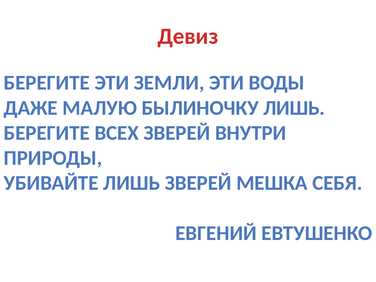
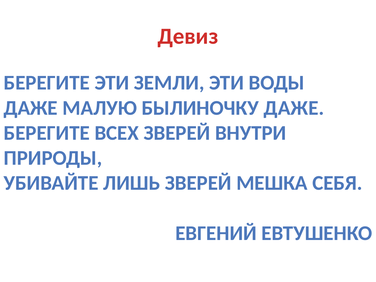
БЫЛИНОЧКУ ЛИШЬ: ЛИШЬ -> ДАЖЕ (294, 108)
